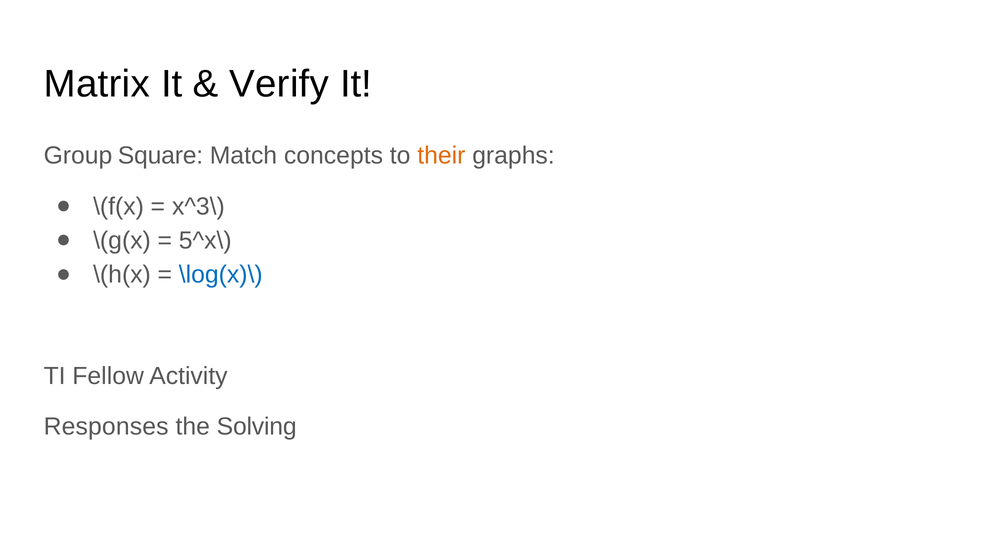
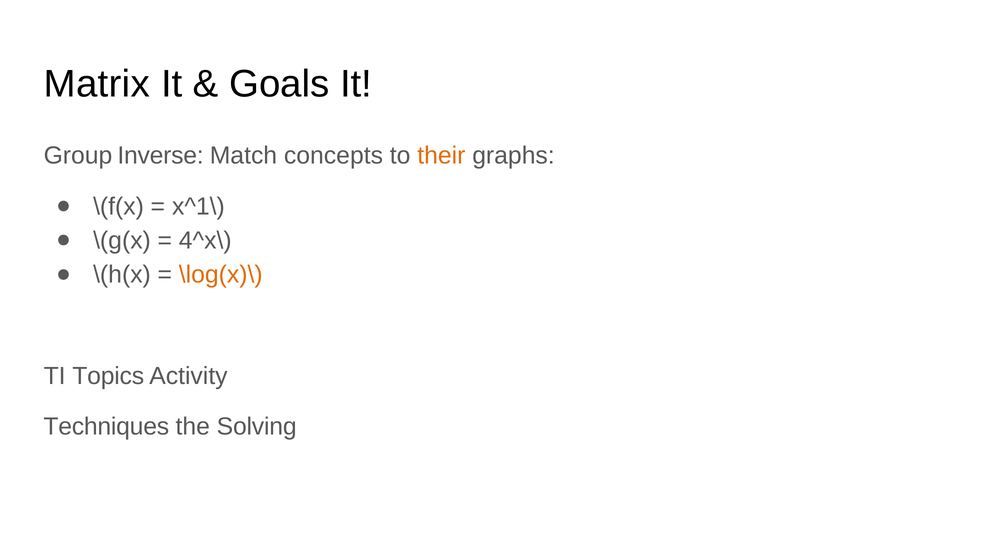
Verify: Verify -> Goals (279, 84)
Square: Square -> Inverse (161, 156)
x^3\: x^3\ -> x^1\ (198, 206)
5^x\: 5^x\ -> 4^x\ (205, 240)
\log(x)\ colour: blue -> orange (221, 275)
Fellow: Fellow -> Topics (108, 376)
Responses: Responses -> Techniques (106, 426)
